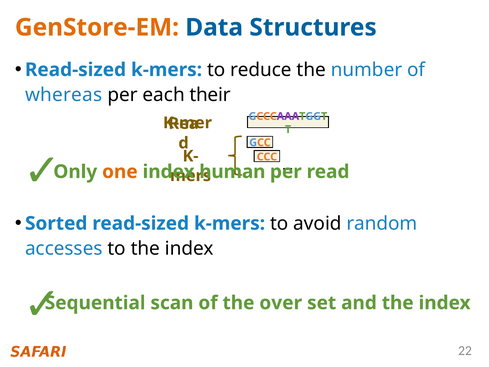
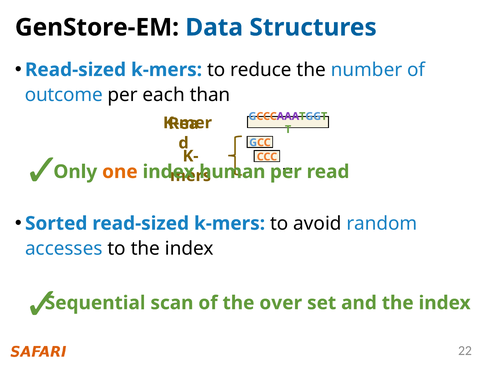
GenStore-EM colour: orange -> black (97, 27)
whereas: whereas -> outcome (64, 95)
their: their -> than (210, 95)
